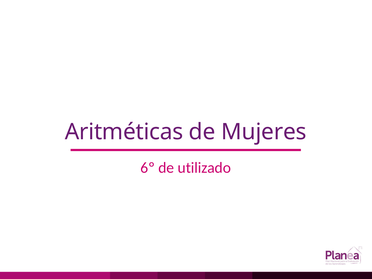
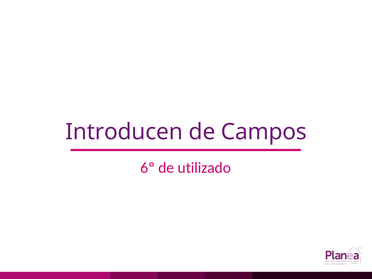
Aritméticas: Aritméticas -> Introducen (124, 132)
Mujeres: Mujeres -> Campos (264, 132)
